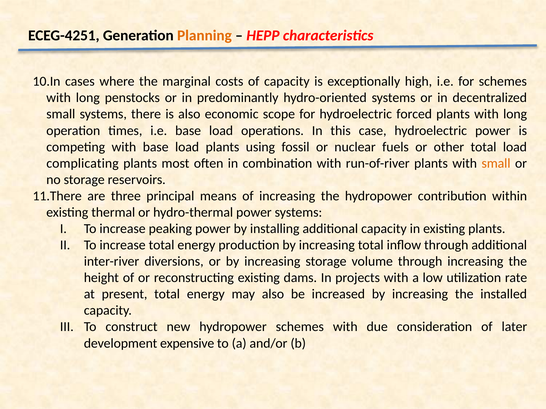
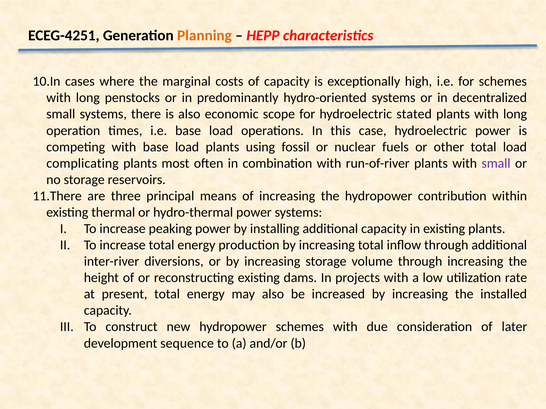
forced: forced -> stated (414, 114)
small colour: orange -> purple (496, 163)
expensive: expensive -> sequence (187, 344)
